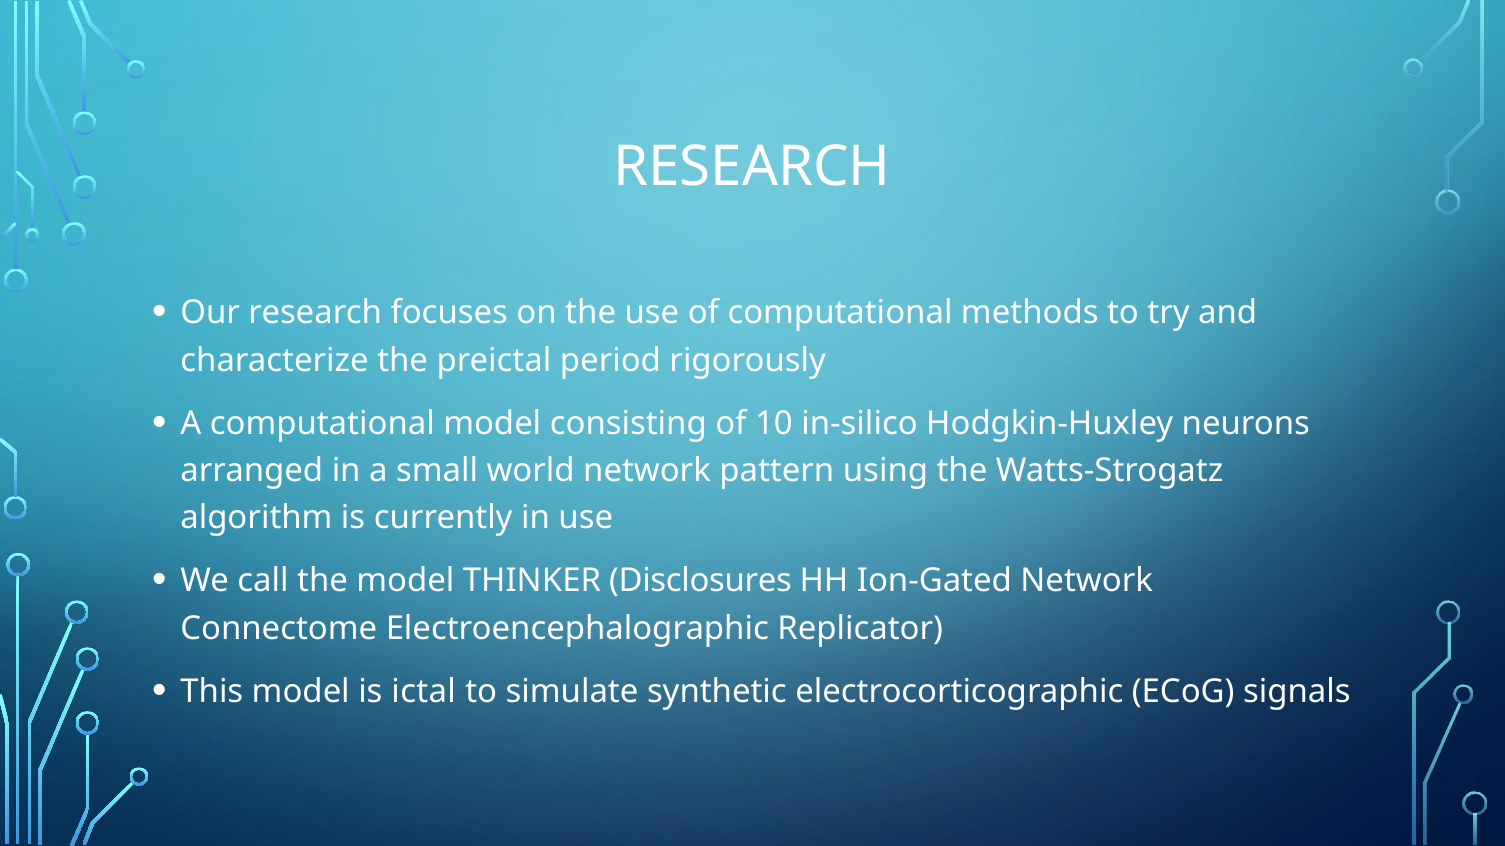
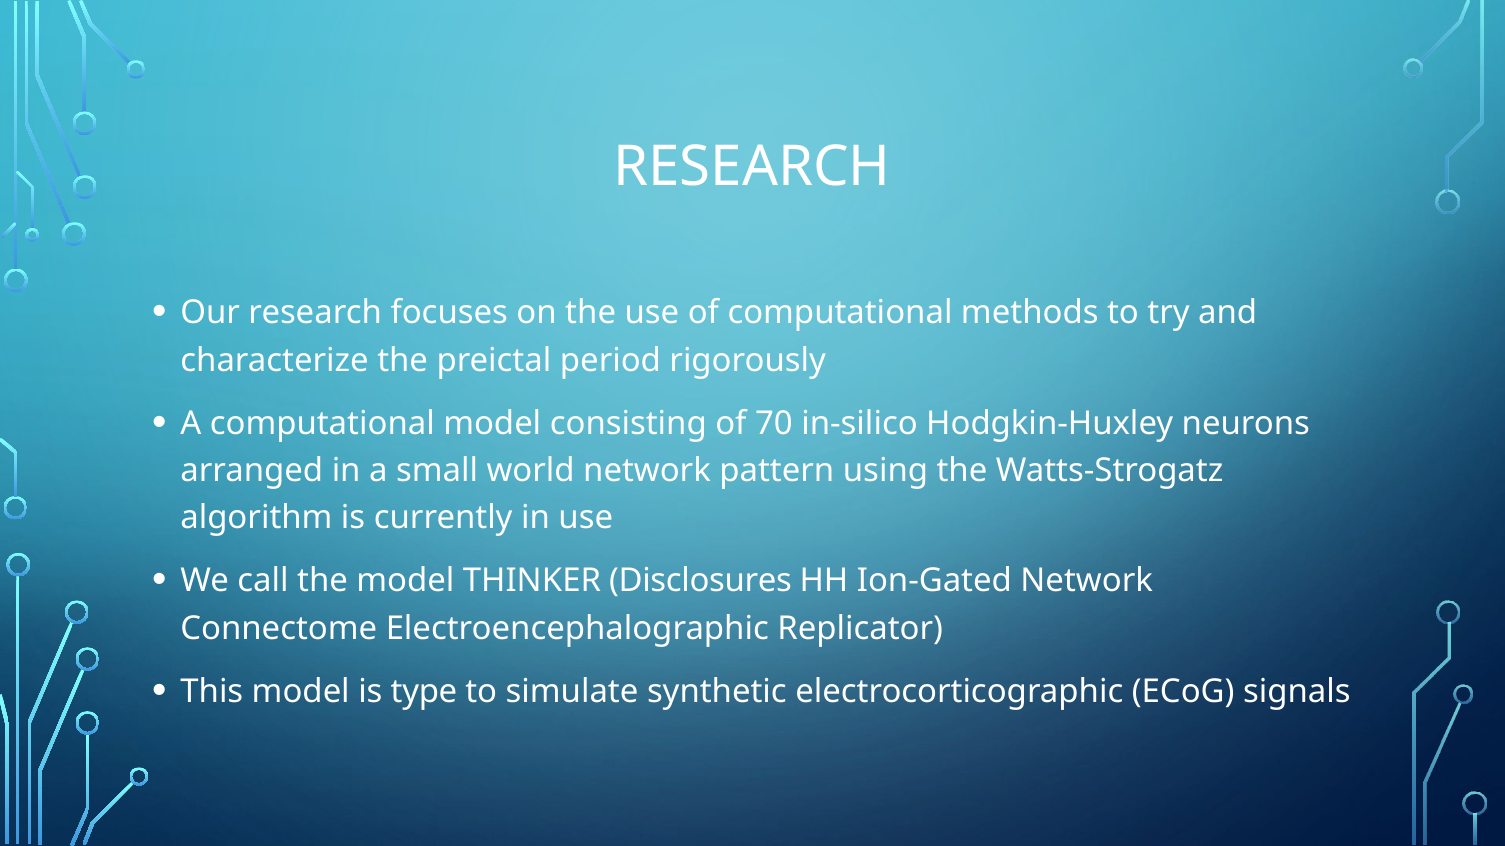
10: 10 -> 70 (774, 424)
ictal: ictal -> type (424, 692)
